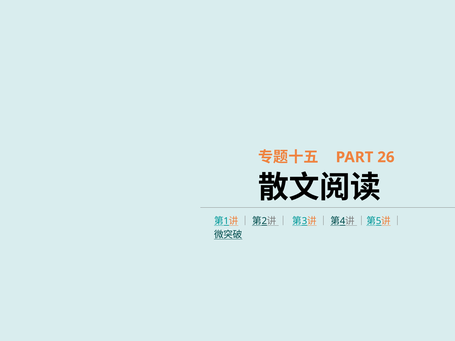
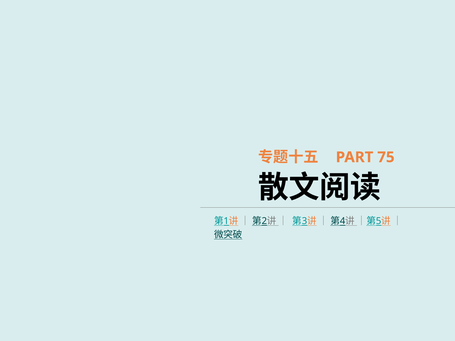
26: 26 -> 75 (386, 157)
